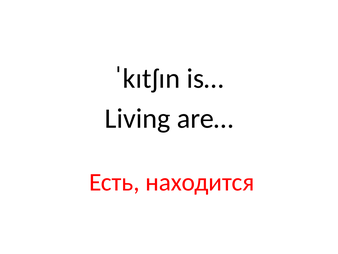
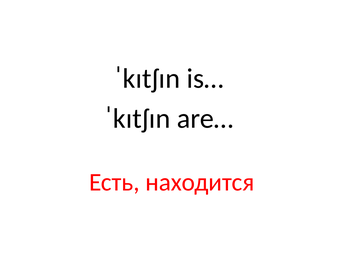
Living: Living -> ˈkɪtʃɪn (137, 118)
